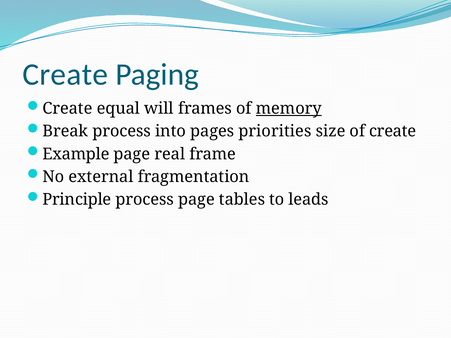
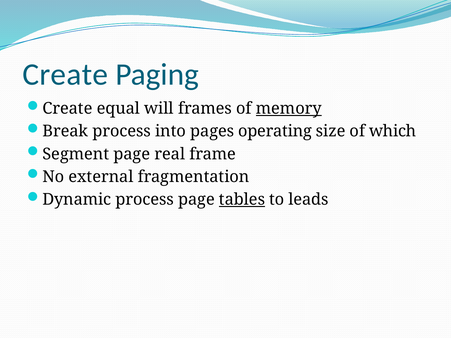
priorities: priorities -> operating (275, 131)
of create: create -> which (393, 131)
Example: Example -> Segment (76, 154)
Principle: Principle -> Dynamic (77, 200)
tables underline: none -> present (242, 200)
